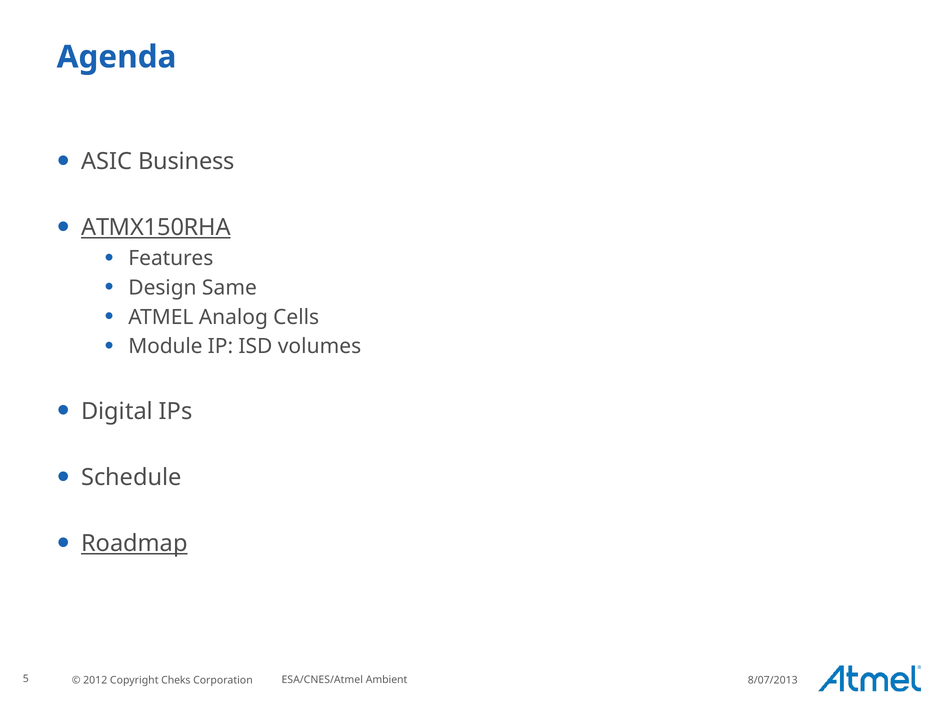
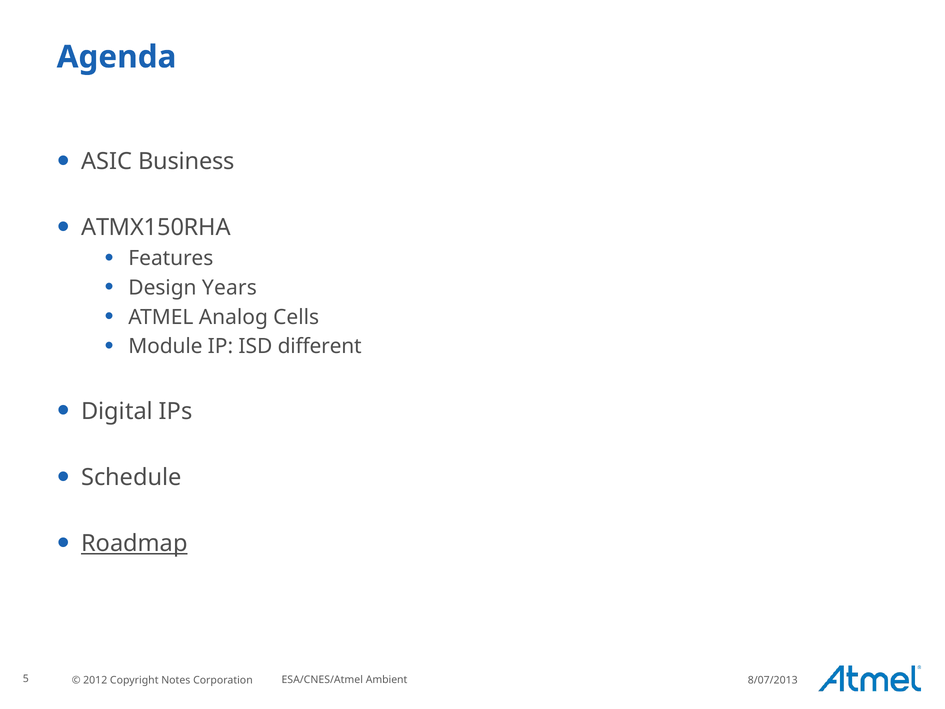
ATMX150RHA underline: present -> none (156, 227)
Same: Same -> Years (229, 288)
volumes: volumes -> different (320, 346)
Cheks: Cheks -> Notes (176, 680)
